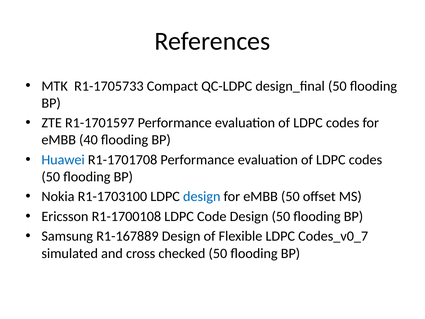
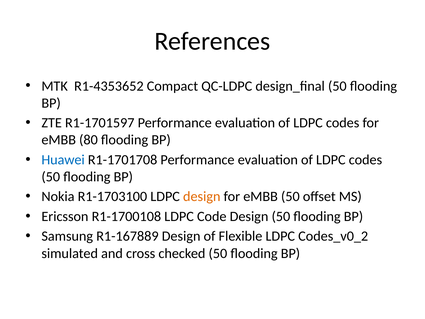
R1-1705733: R1-1705733 -> R1-4353652 (109, 86)
40: 40 -> 80 (88, 140)
design colour: blue -> orange (202, 196)
Codes_v0_7: Codes_v0_7 -> Codes_v0_2 (333, 236)
